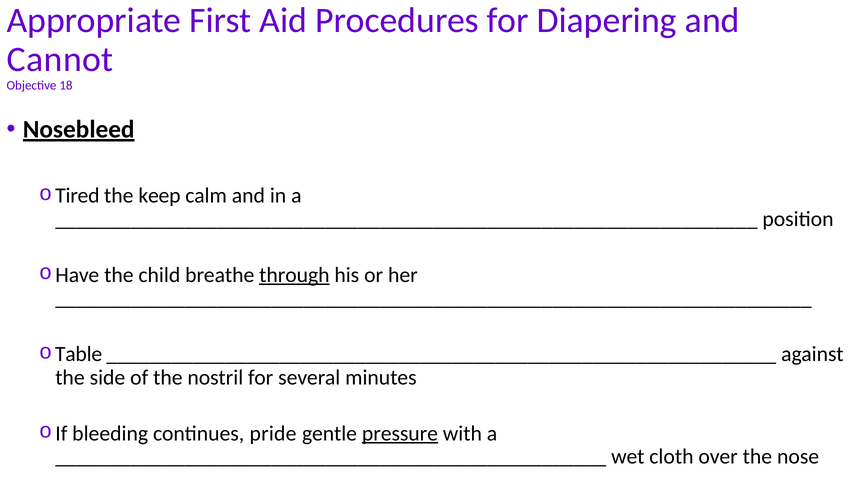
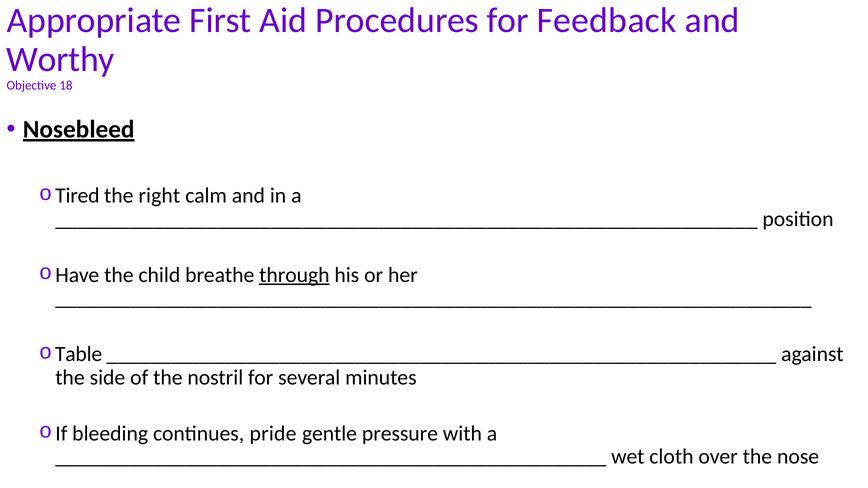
Diapering: Diapering -> Feedback (607, 21)
Cannot: Cannot -> Worthy (60, 59)
keep: keep -> right (159, 196)
pressure underline: present -> none (400, 434)
